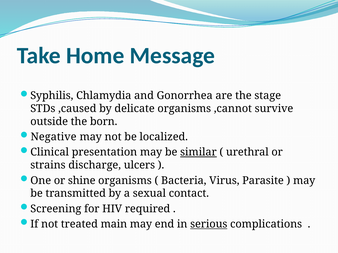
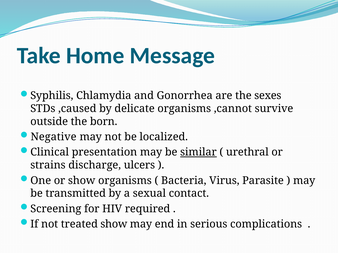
stage: stage -> sexes (268, 96)
or shine: shine -> show (82, 181)
treated main: main -> show (114, 225)
serious underline: present -> none (209, 225)
